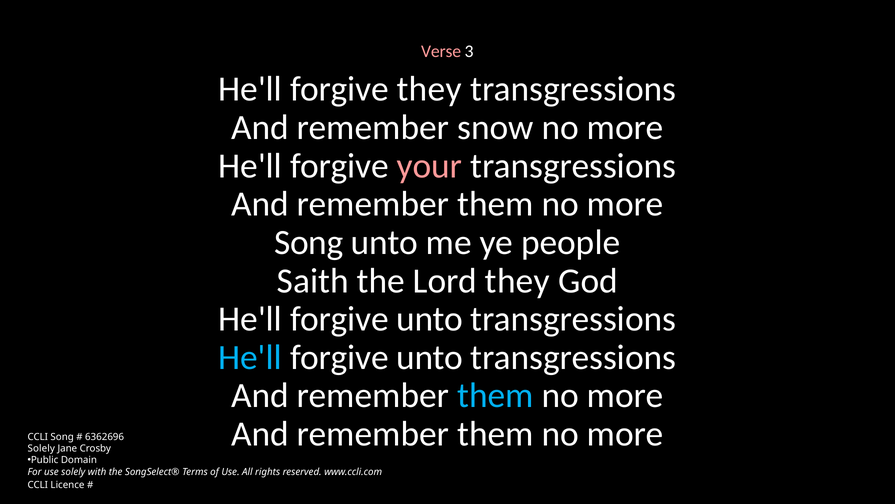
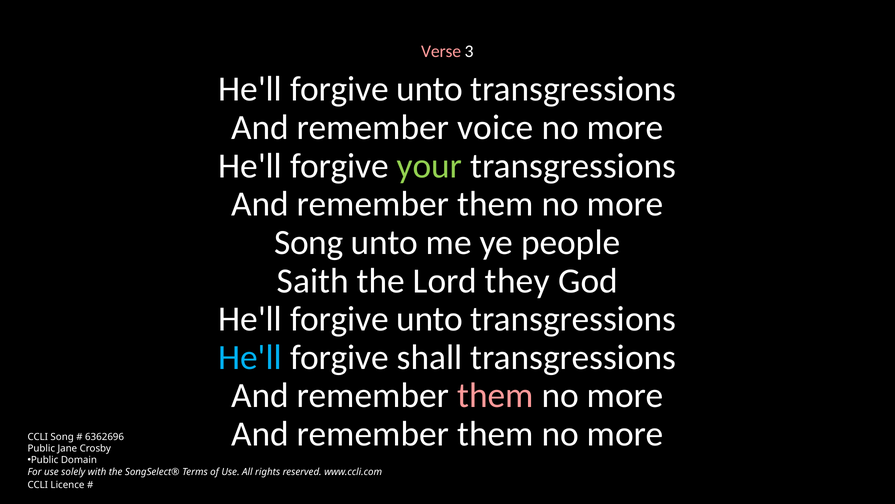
they: they -> unto (430, 89)
snow: snow -> voice (495, 127)
your colour: pink -> light green (430, 166)
unto: unto -> shall (430, 357)
them colour: light blue -> pink (495, 395)
Solely: Solely -> Public (41, 448)
